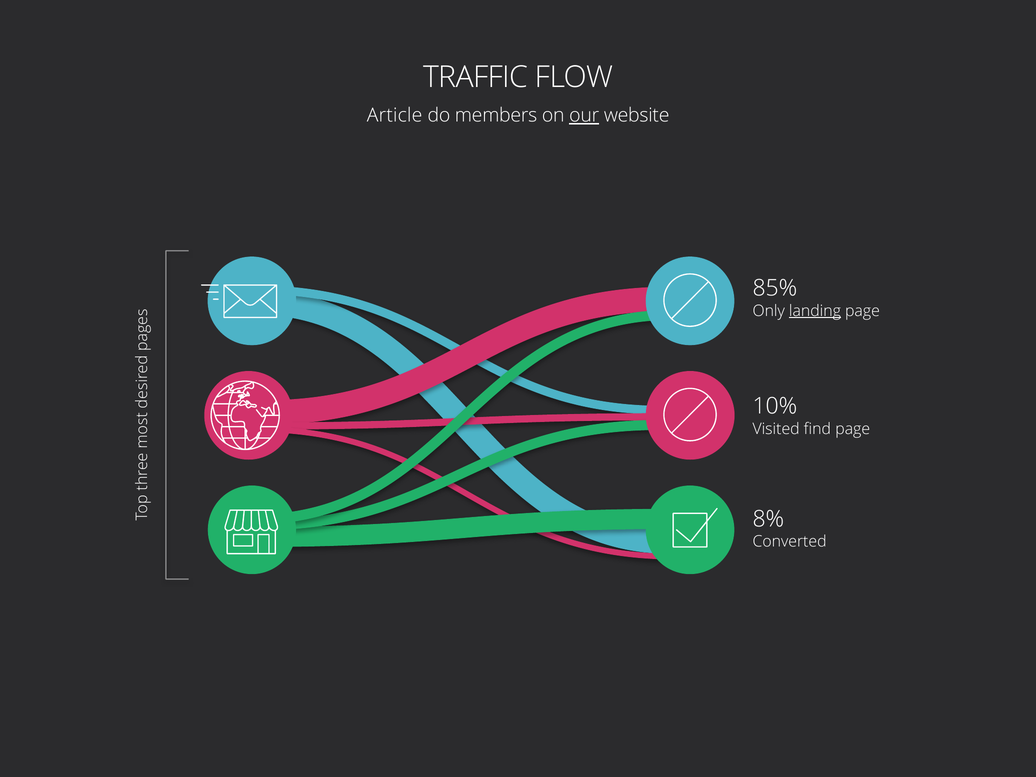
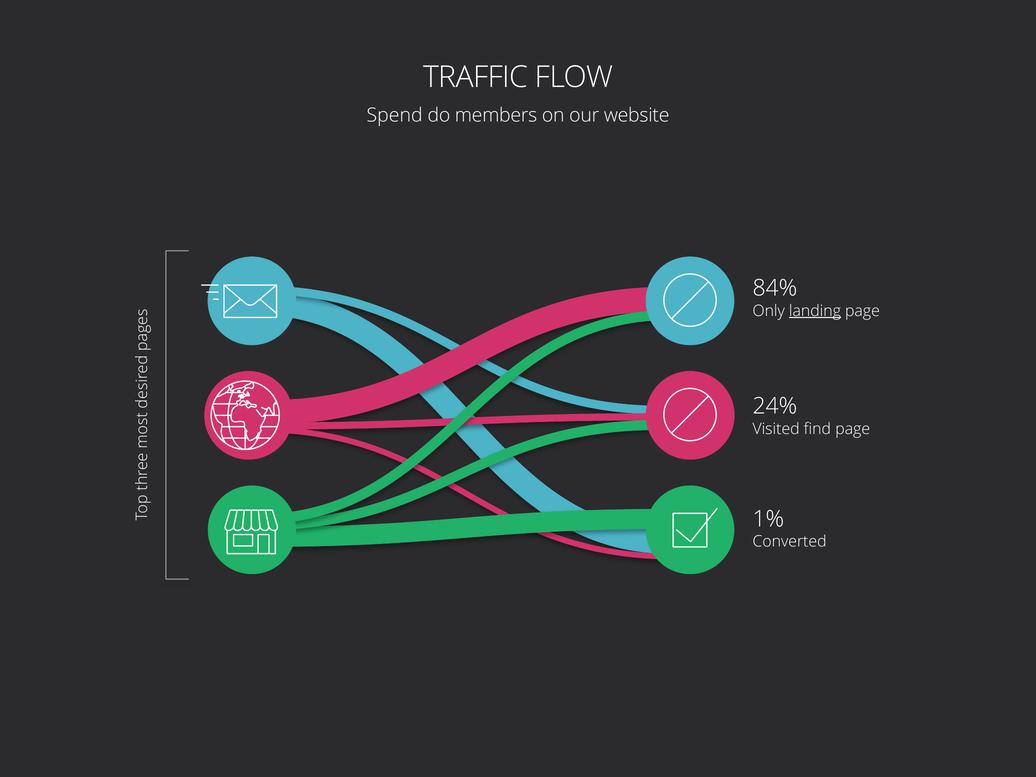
Article: Article -> Spend (395, 115)
our underline: present -> none (584, 115)
85%: 85% -> 84% (775, 288)
10%: 10% -> 24% (775, 406)
8%: 8% -> 1% (768, 519)
